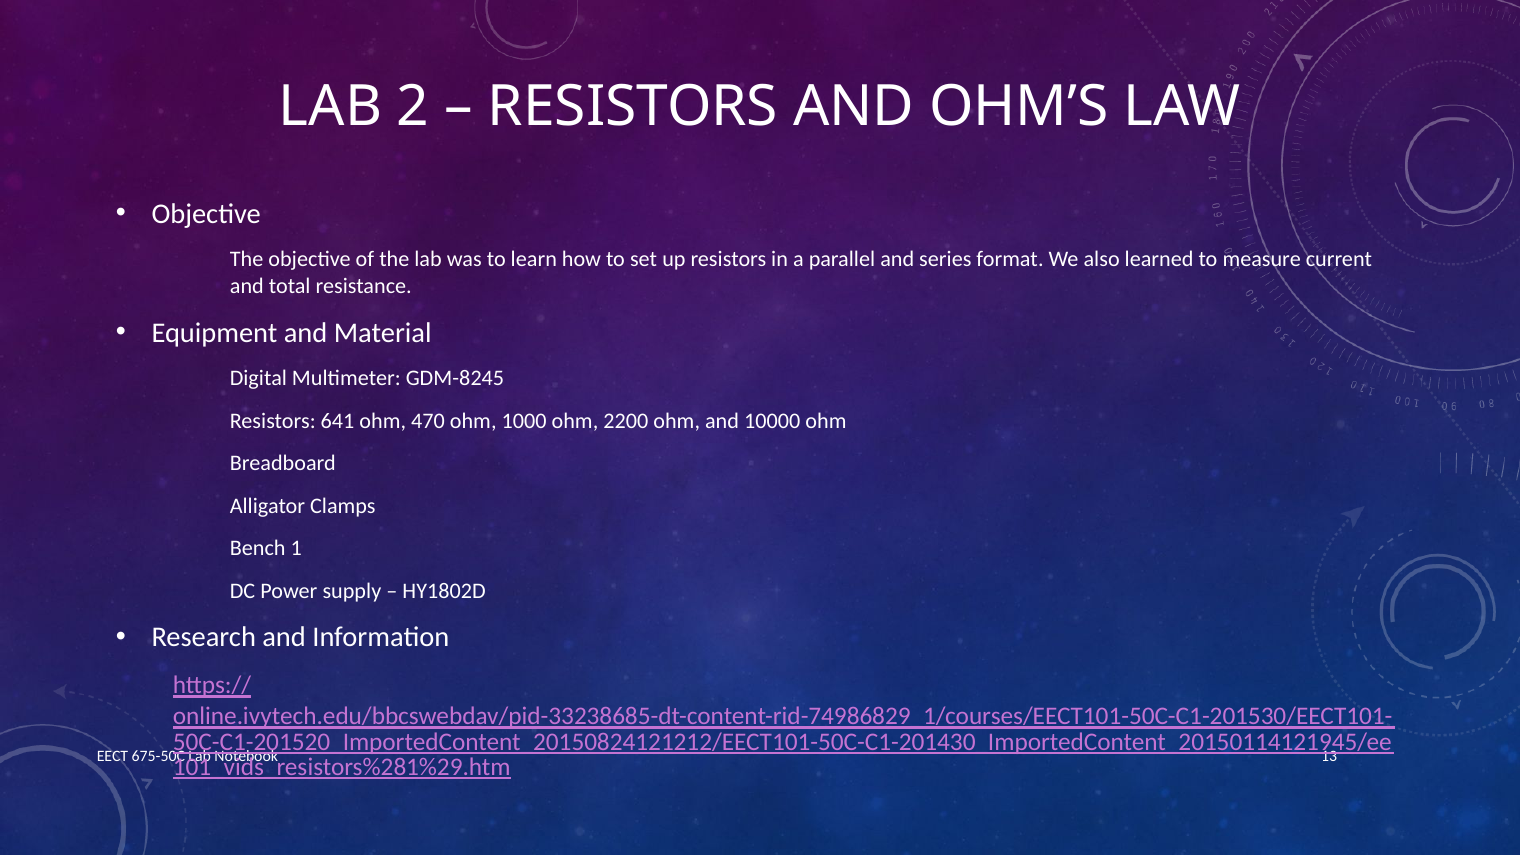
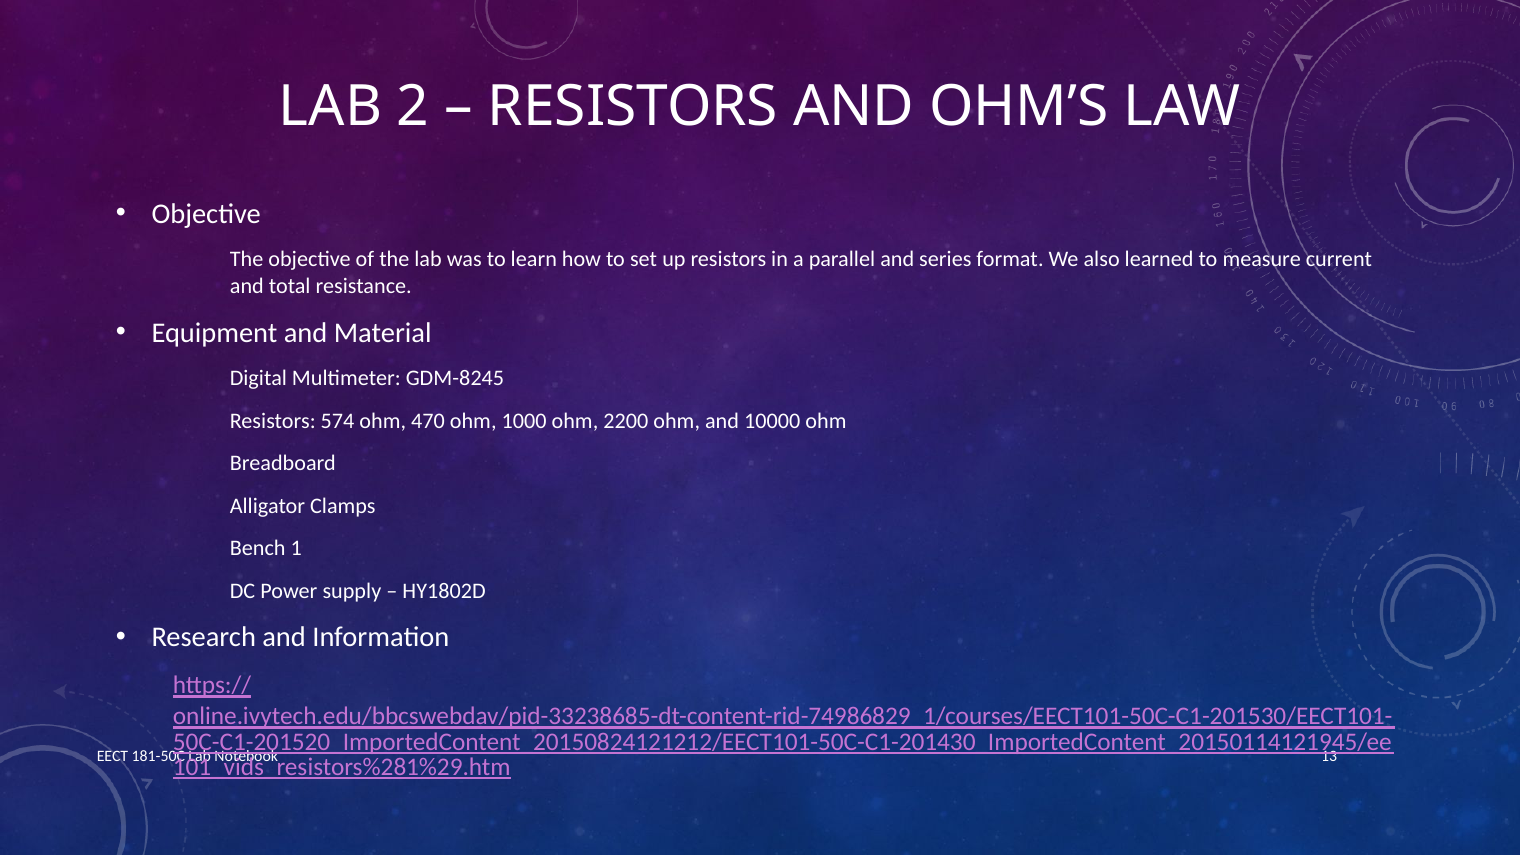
641: 641 -> 574 (337, 421)
675-50C: 675-50C -> 181-50C (158, 756)
